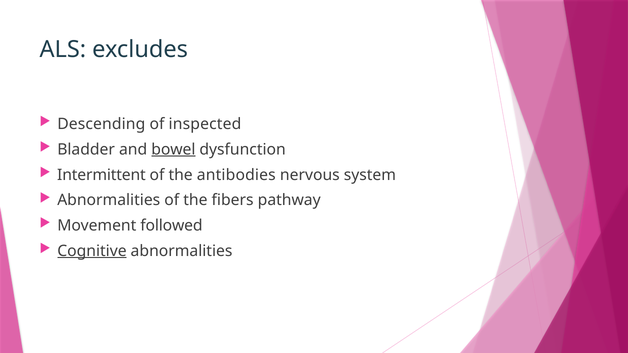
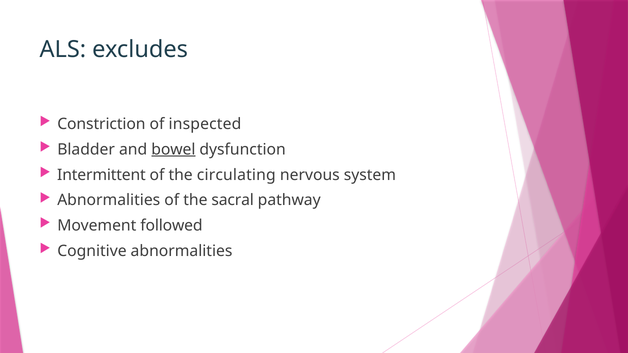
Descending: Descending -> Constriction (101, 124)
antibodies: antibodies -> circulating (236, 175)
fibers: fibers -> sacral (233, 200)
Cognitive underline: present -> none (92, 251)
